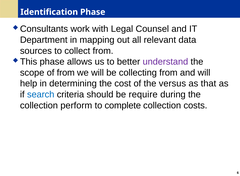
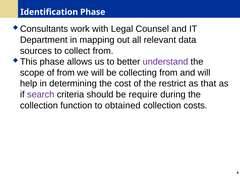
versus: versus -> restrict (172, 83)
search colour: blue -> purple (41, 94)
perform: perform -> function (76, 105)
complete: complete -> obtained (123, 105)
